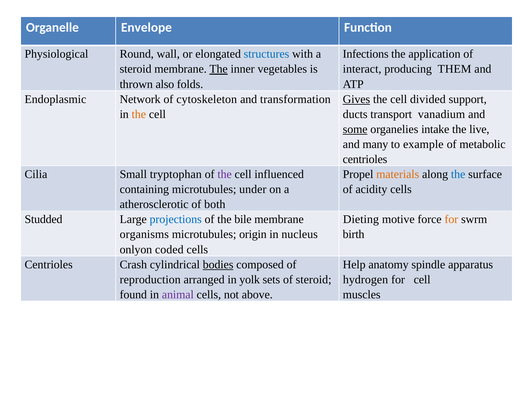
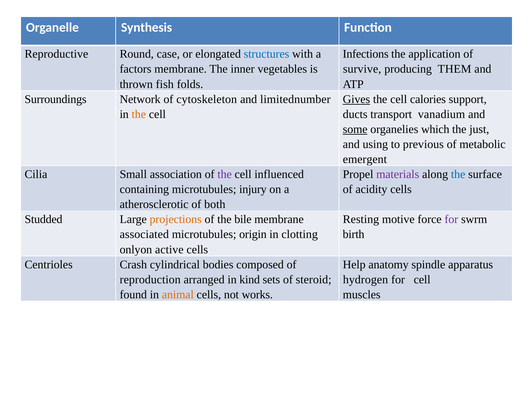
Envelope: Envelope -> Synthesis (147, 27)
Physiological: Physiological -> Reproductive (56, 54)
wall: wall -> case (168, 54)
steroid: steroid -> factors (136, 69)
The underline: present -> none (219, 69)
interact: interact -> survive (362, 69)
also: also -> fish (165, 84)
Endoplasmic: Endoplasmic -> Surroundings (56, 99)
transformation: transformation -> limitednumber (295, 99)
divided: divided -> calories (428, 99)
intake: intake -> which (435, 129)
live: live -> just (479, 129)
many: many -> using (375, 144)
example: example -> previous (423, 144)
centrioles: centrioles -> emergent (365, 159)
tryptophan: tryptophan -> association (176, 174)
materials colour: orange -> purple (398, 174)
under: under -> injury (253, 189)
projections colour: blue -> orange (176, 219)
Dieting: Dieting -> Resting (361, 219)
for colour: orange -> purple (451, 219)
organisms: organisms -> associated (144, 234)
nucleus: nucleus -> clotting (300, 234)
coded: coded -> active (169, 249)
bodies underline: present -> none (218, 264)
yolk: yolk -> kind (250, 279)
animal colour: purple -> orange (178, 294)
above: above -> works (257, 294)
